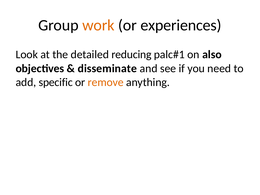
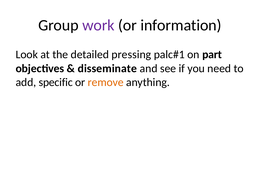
work colour: orange -> purple (98, 25)
experiences: experiences -> information (181, 25)
reducing: reducing -> pressing (131, 55)
also: also -> part (212, 55)
